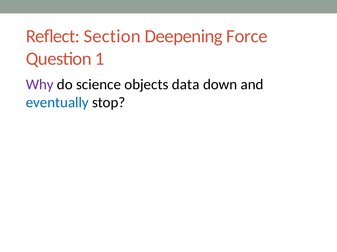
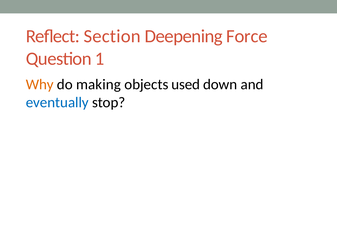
Why colour: purple -> orange (40, 85)
science: science -> making (98, 85)
data: data -> used (186, 85)
